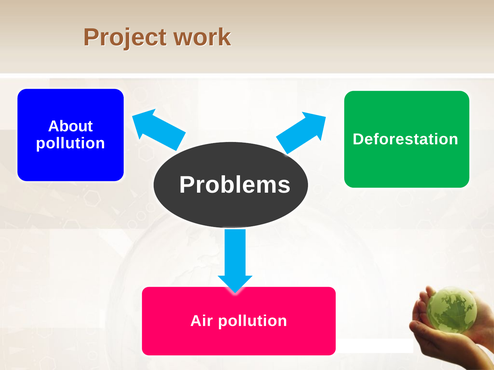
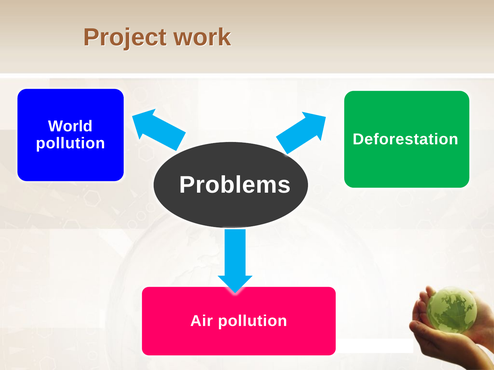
About: About -> World (70, 127)
